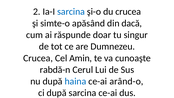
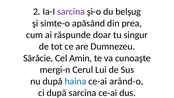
sarcina colour: blue -> purple (71, 12)
du crucea: crucea -> belşug (128, 12)
dacă: dacă -> prea (132, 23)
Crucea: Crucea -> Sărăcie (38, 58)
rabdă-n: rabdă-n -> mergi-n (55, 70)
